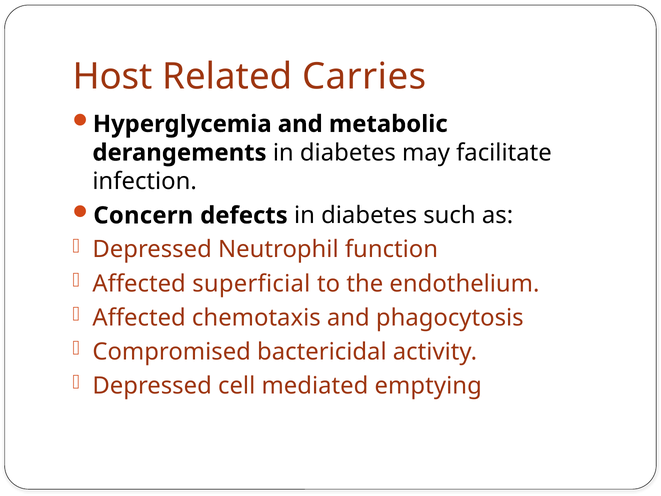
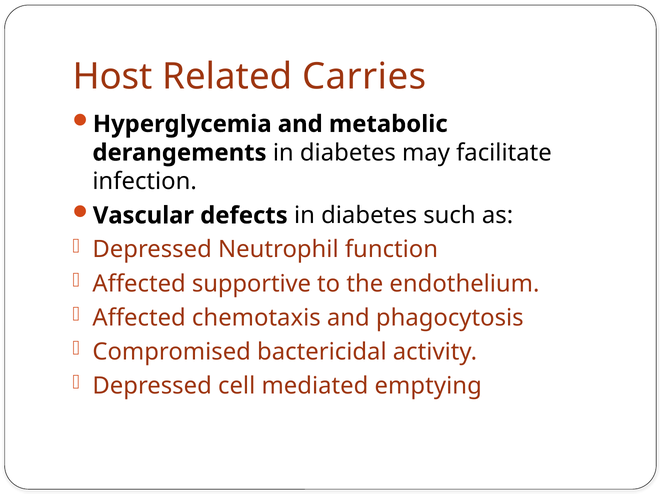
Concern: Concern -> Vascular (143, 215)
superficial: superficial -> supportive (251, 283)
